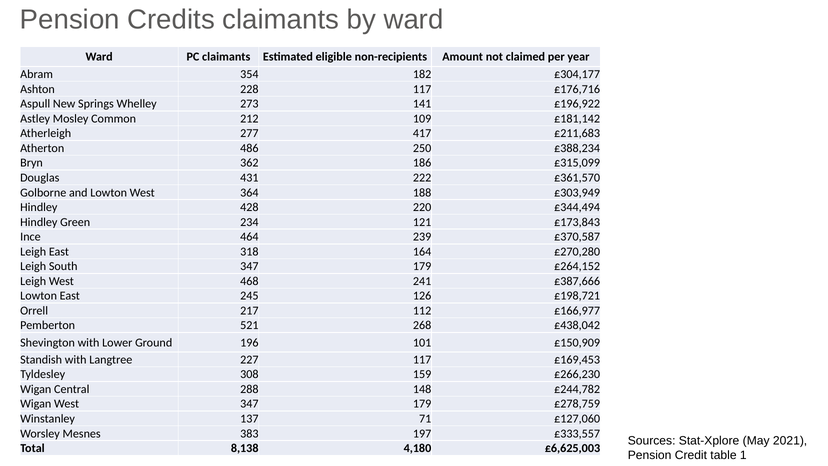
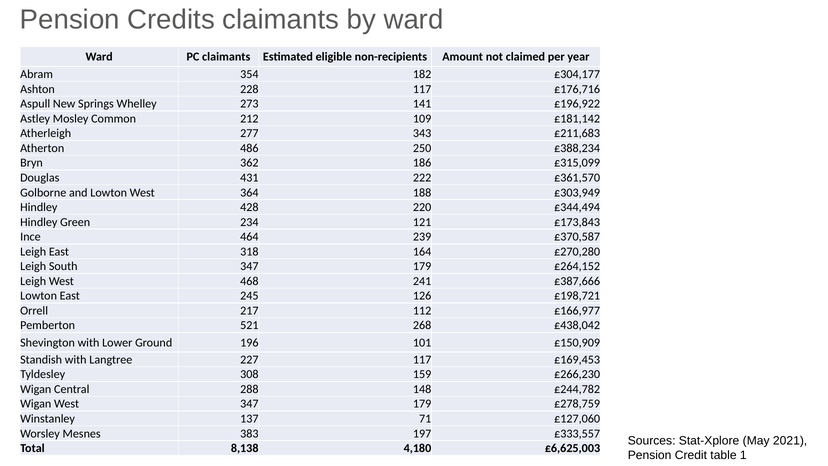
417: 417 -> 343 (422, 133)
